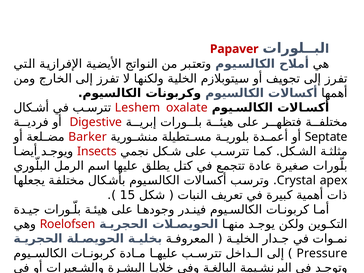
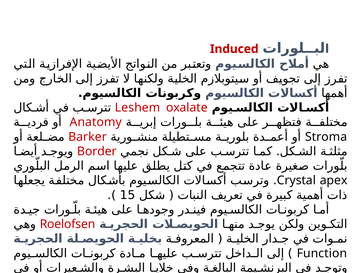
Papaver: Papaver -> Induced (234, 49)
Digestive: Digestive -> Anatomy (96, 122)
Septate: Septate -> Stroma (326, 137)
Insects: Insects -> Border (97, 151)
Pressure: Pressure -> Function (322, 253)
